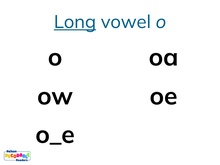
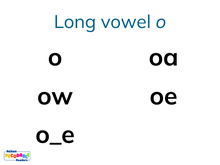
Long underline: present -> none (75, 22)
